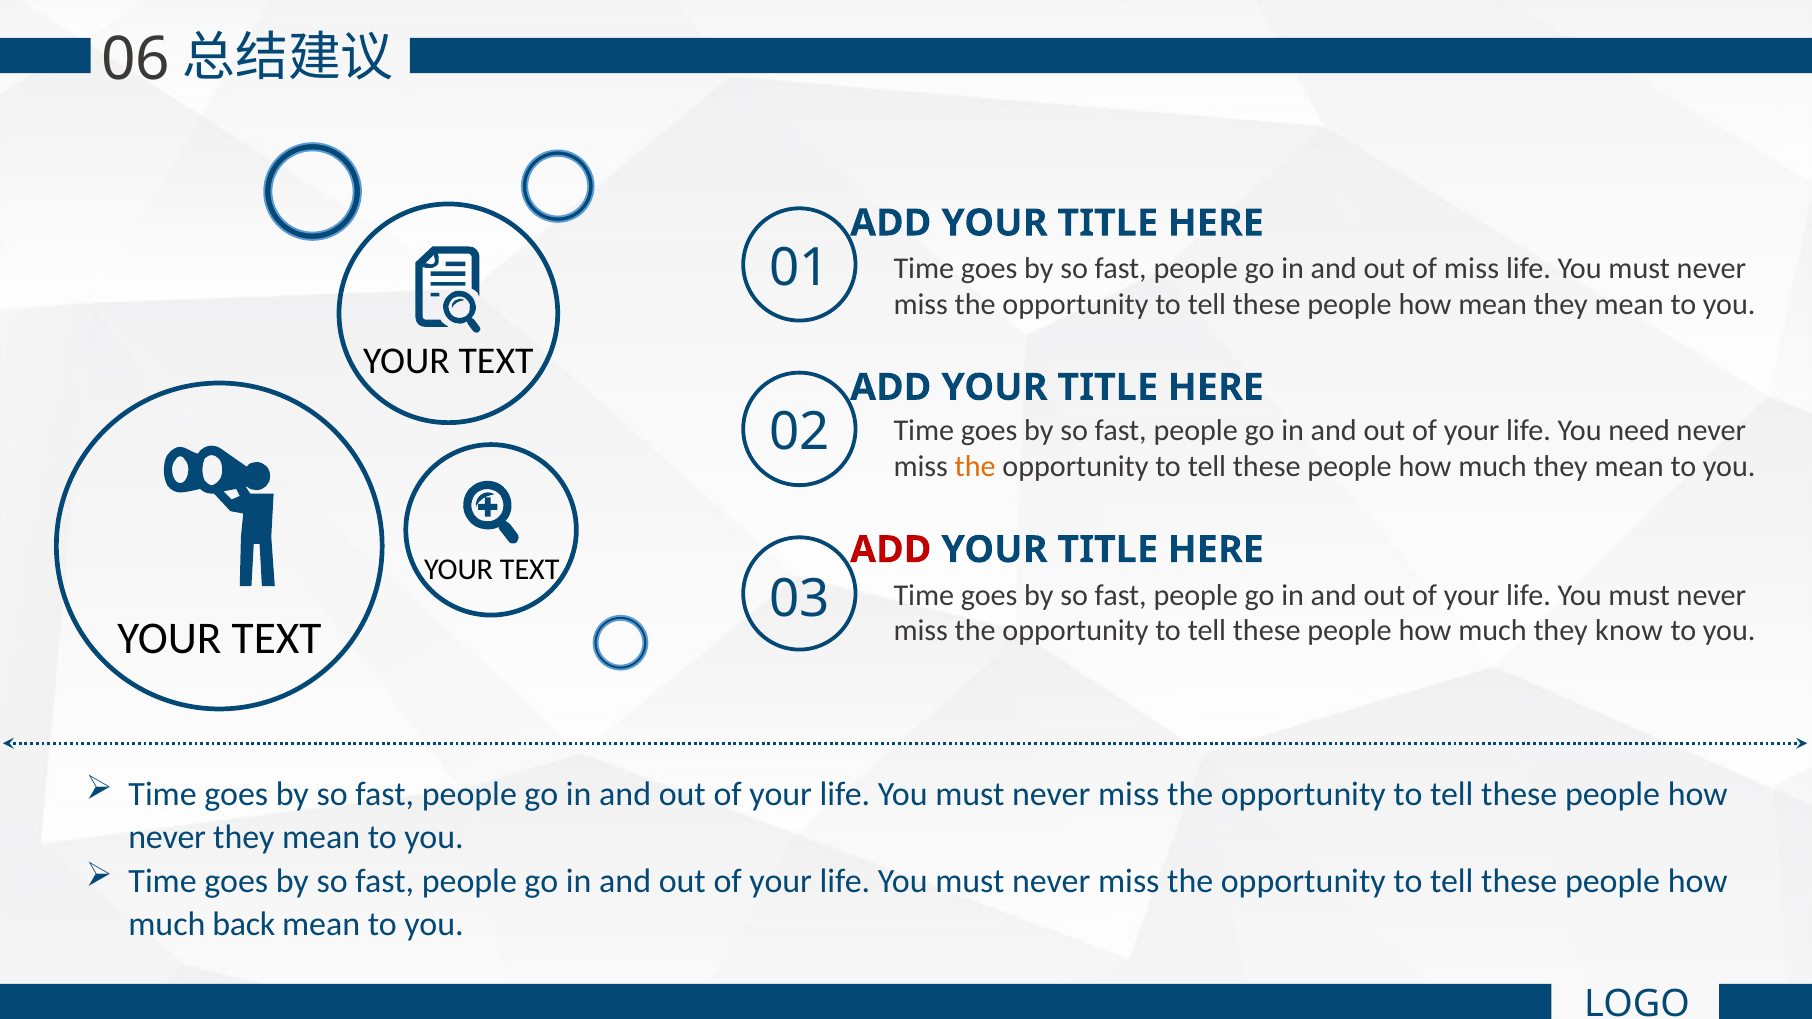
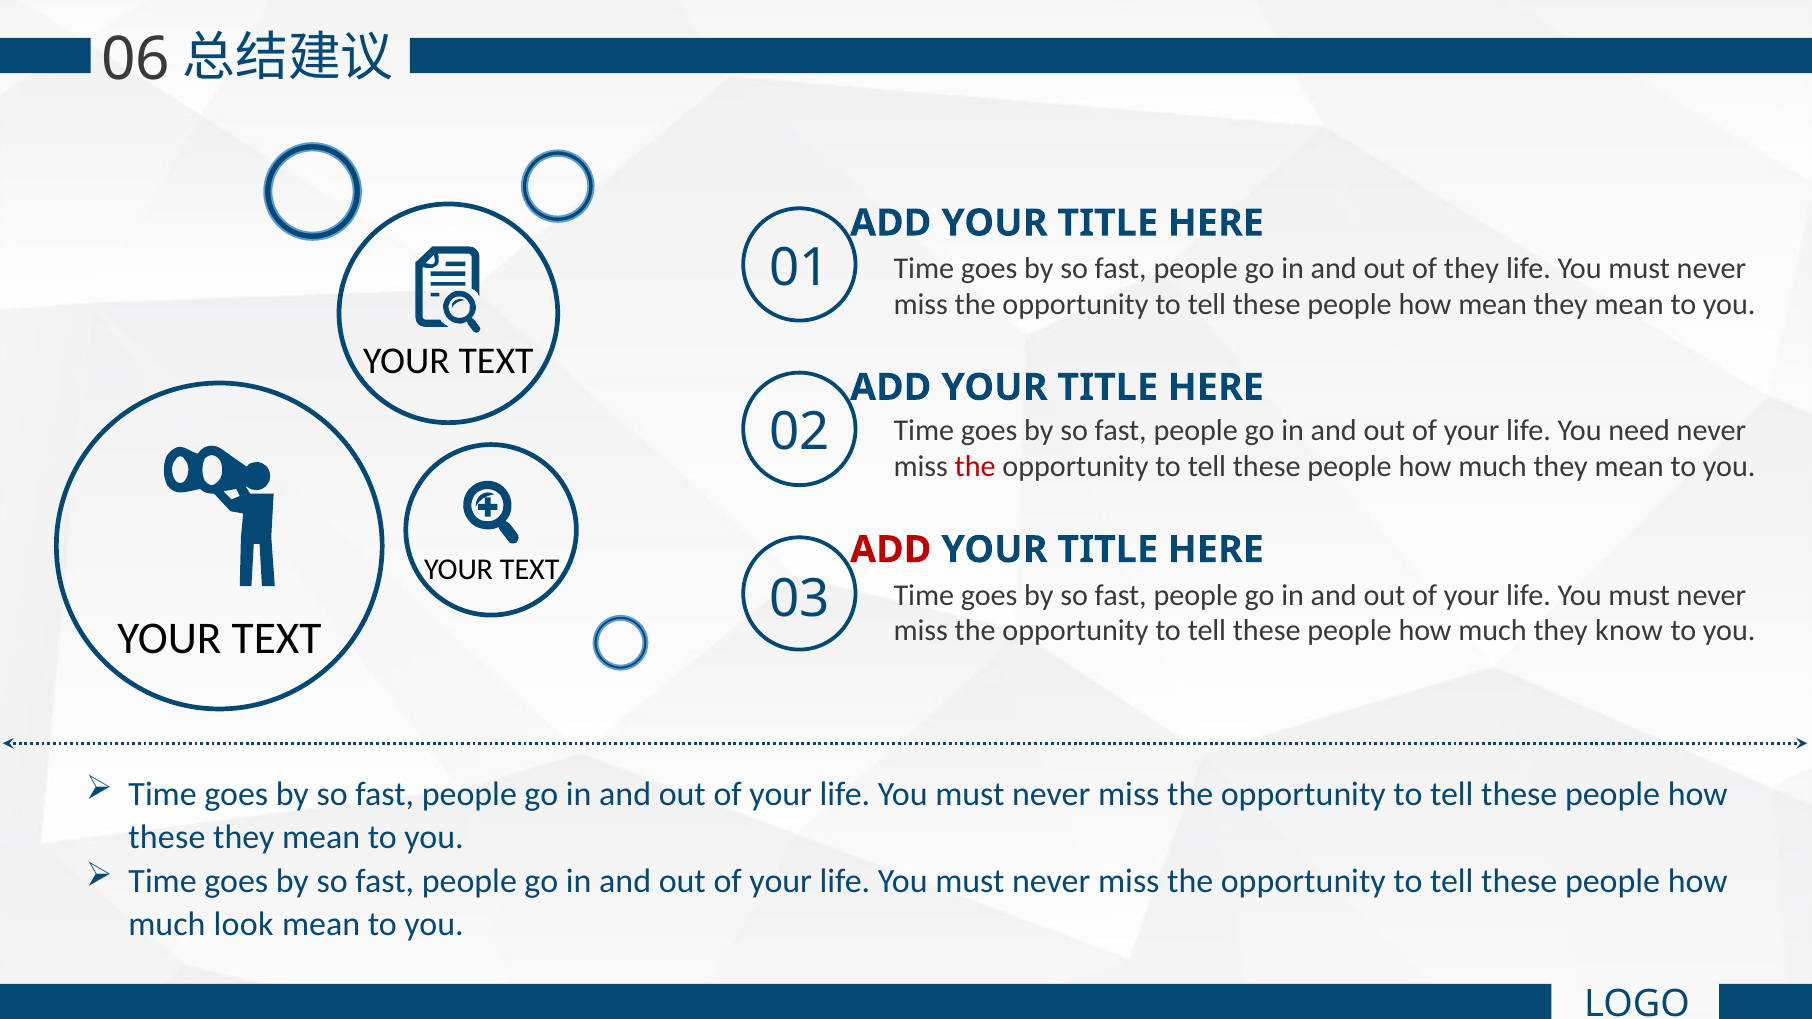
of miss: miss -> they (1471, 269)
the colour: orange -> red (975, 467)
never: never -> these (167, 838)
back: back -> look (244, 925)
